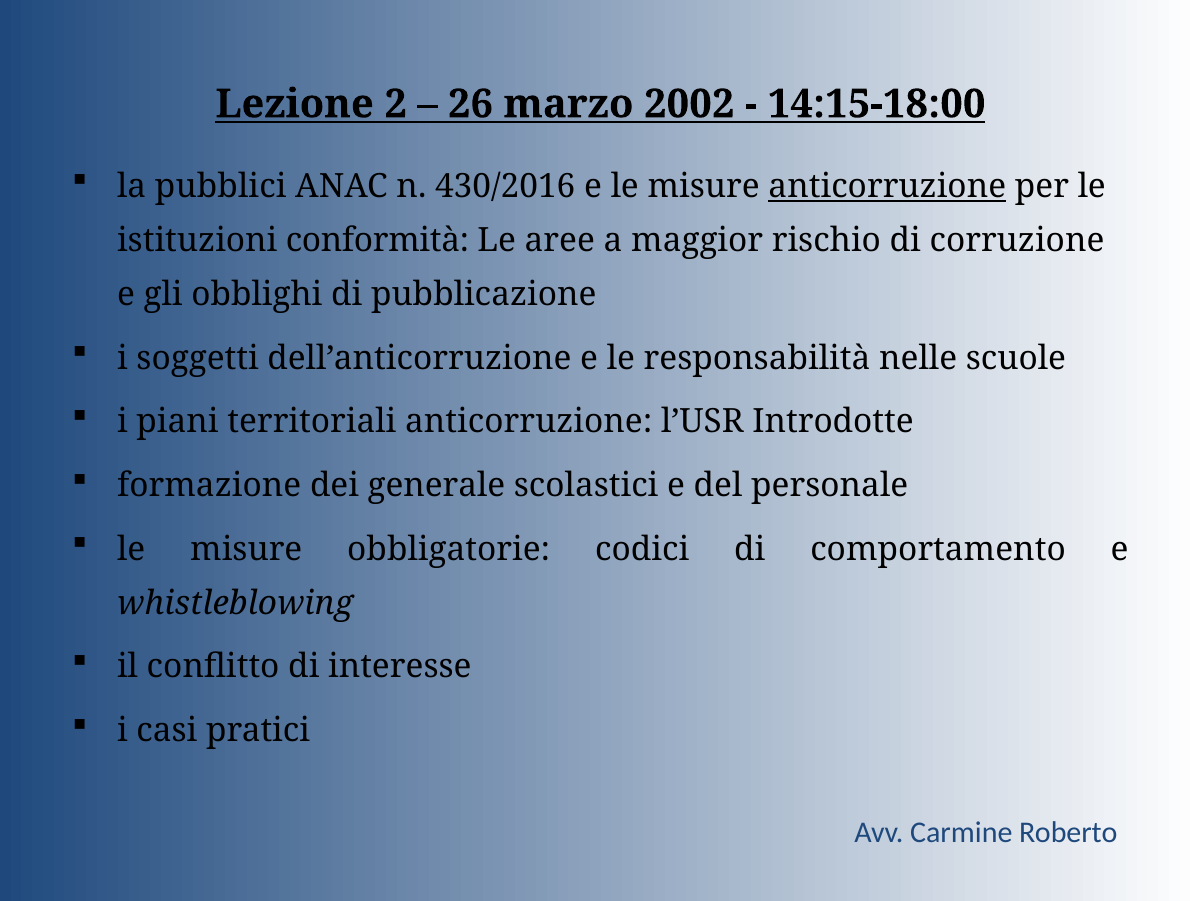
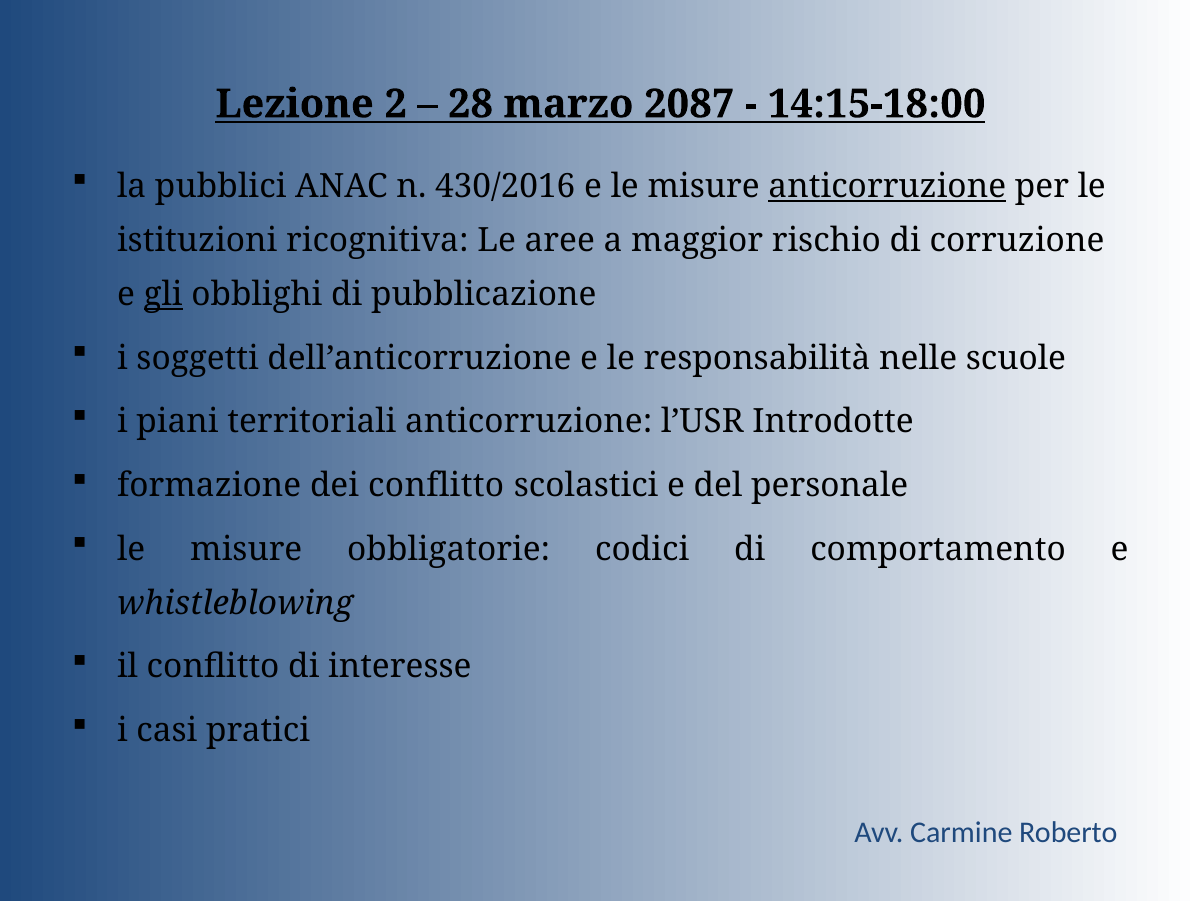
26: 26 -> 28 (470, 104)
2002: 2002 -> 2087 (689, 104)
conformità: conformità -> ricognitiva (377, 240)
gli underline: none -> present (163, 294)
dei generale: generale -> conflitto (436, 485)
